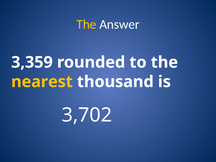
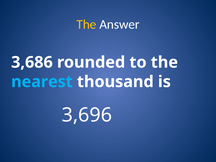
3,359: 3,359 -> 3,686 (32, 62)
nearest colour: yellow -> light blue (42, 82)
3,702: 3,702 -> 3,696 (87, 115)
